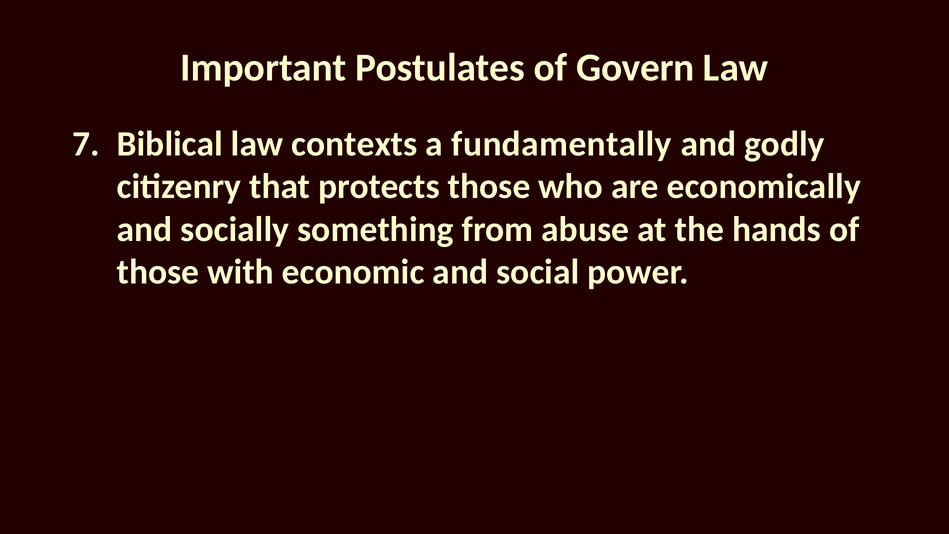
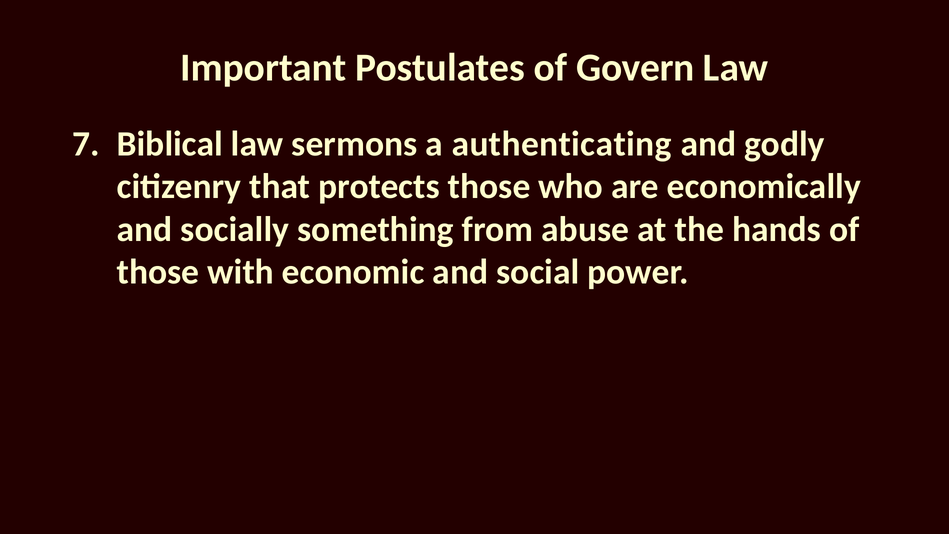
contexts: contexts -> sermons (354, 144)
fundamentally: fundamentally -> authenticating (562, 144)
